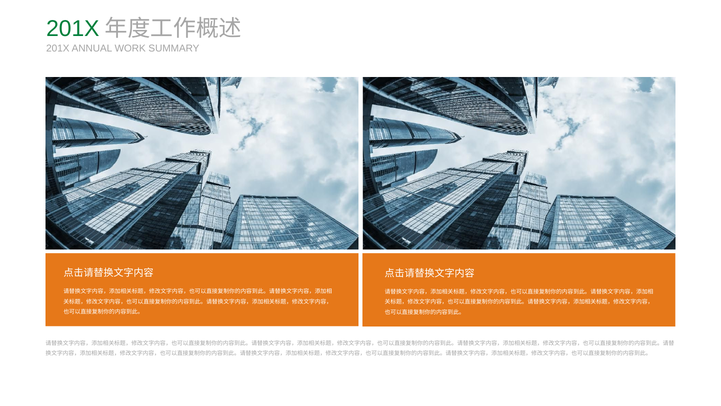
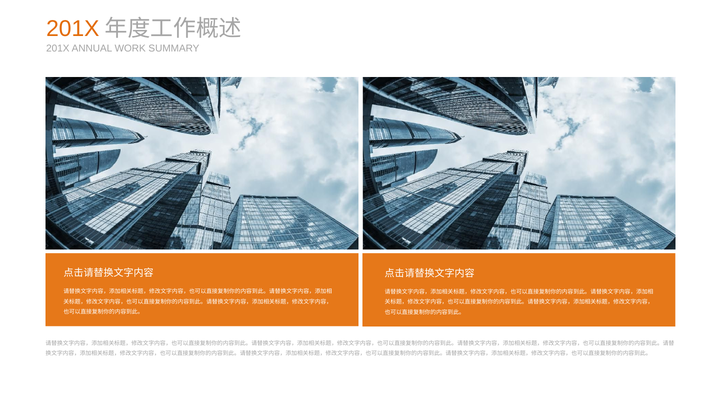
201X colour: green -> orange (73, 28)
